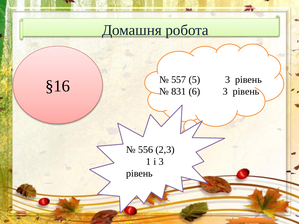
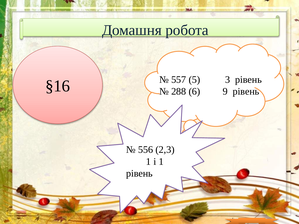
831: 831 -> 288 (179, 92)
6 3: 3 -> 9 (225, 92)
і 3: 3 -> 1 (161, 162)
